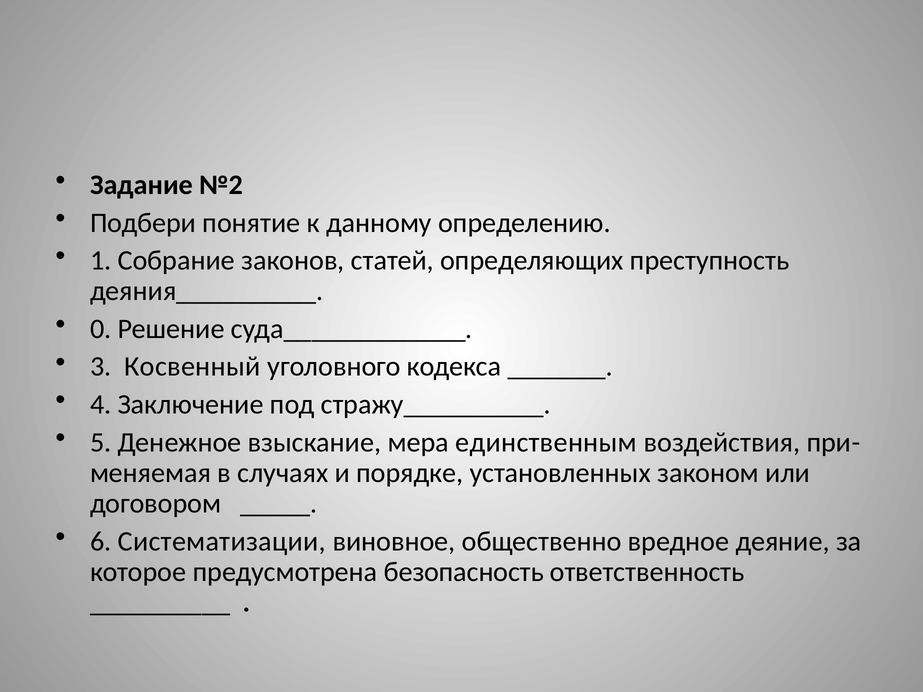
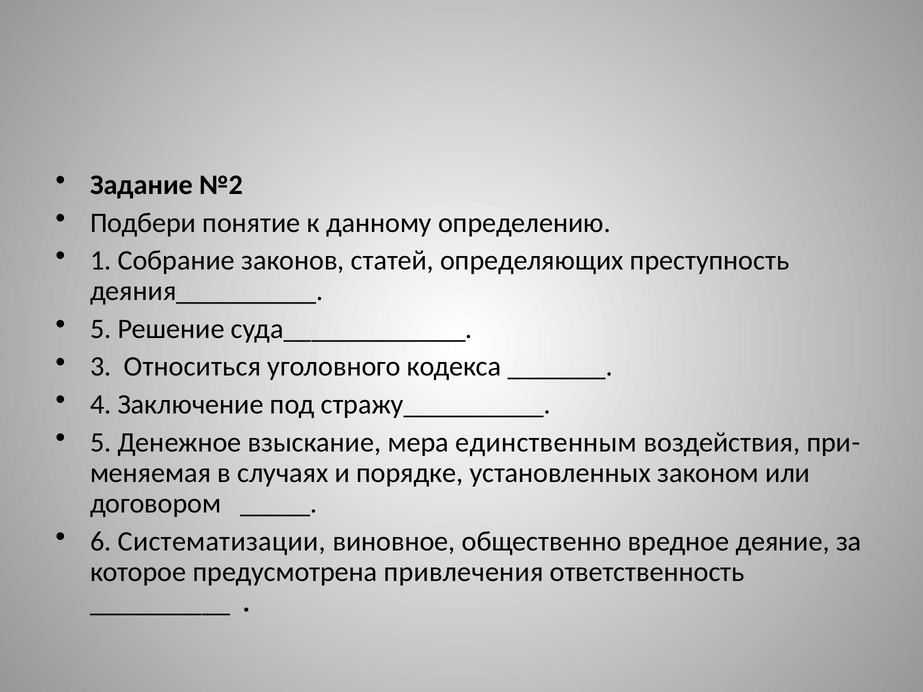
0: 0 -> 5 (101, 329)
Косвенный: Косвенный -> Относиться (192, 367)
безопасность: безопасность -> привлечения (464, 572)
